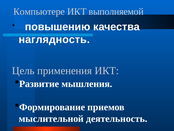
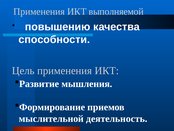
Компьютере: Компьютере -> Применения (39, 12)
наглядность: наглядность -> способности (54, 39)
